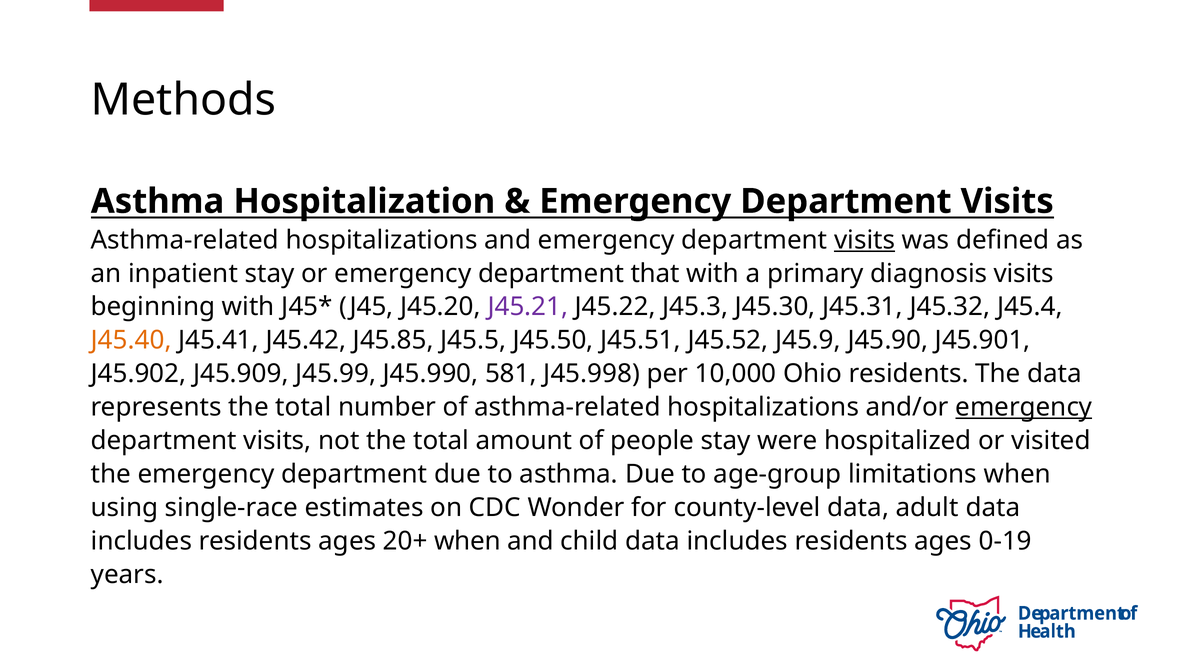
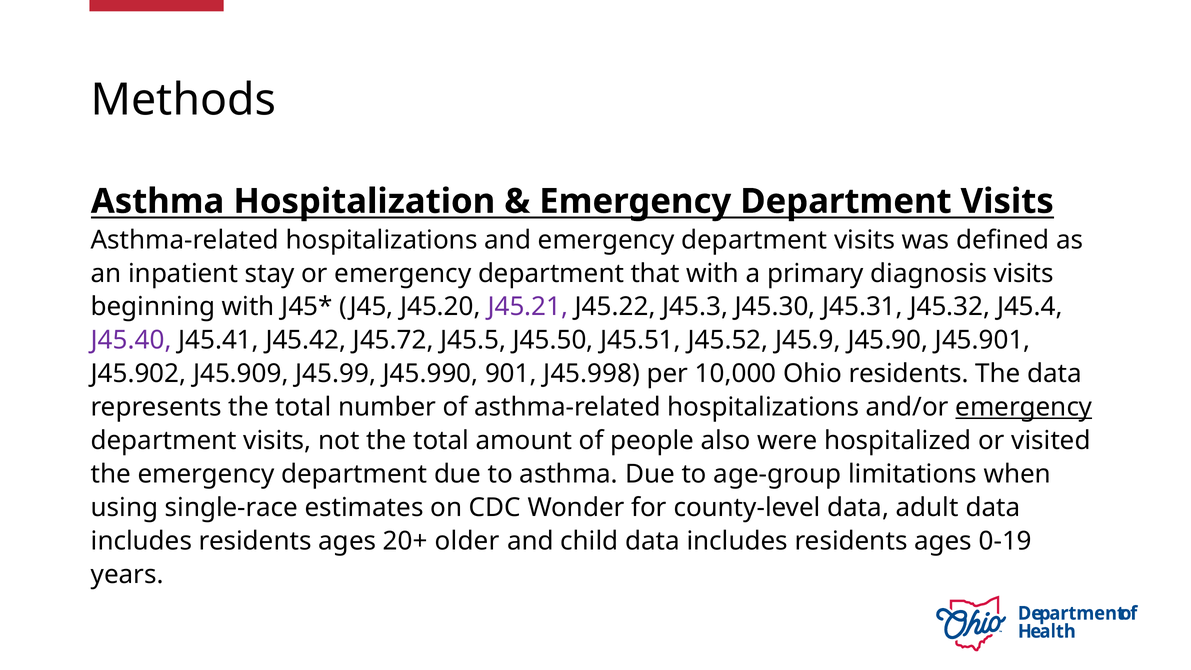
visits underline: present -> none (865, 240)
J45.40 colour: orange -> purple (131, 340)
J45.85: J45.85 -> J45.72 (393, 340)
581: 581 -> 901 (511, 374)
people stay: stay -> also (726, 441)
20+ when: when -> older (467, 541)
